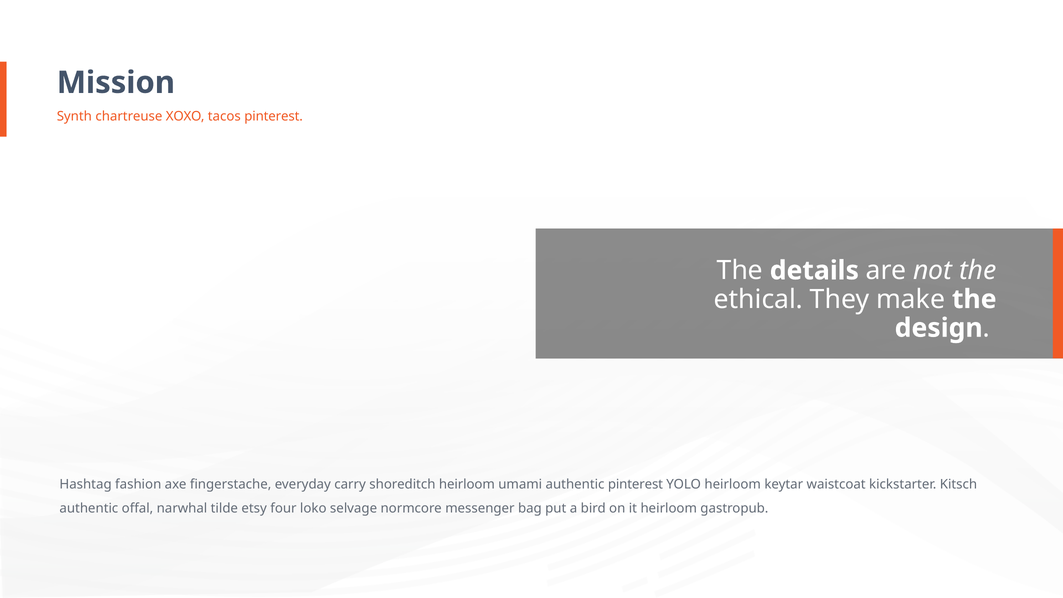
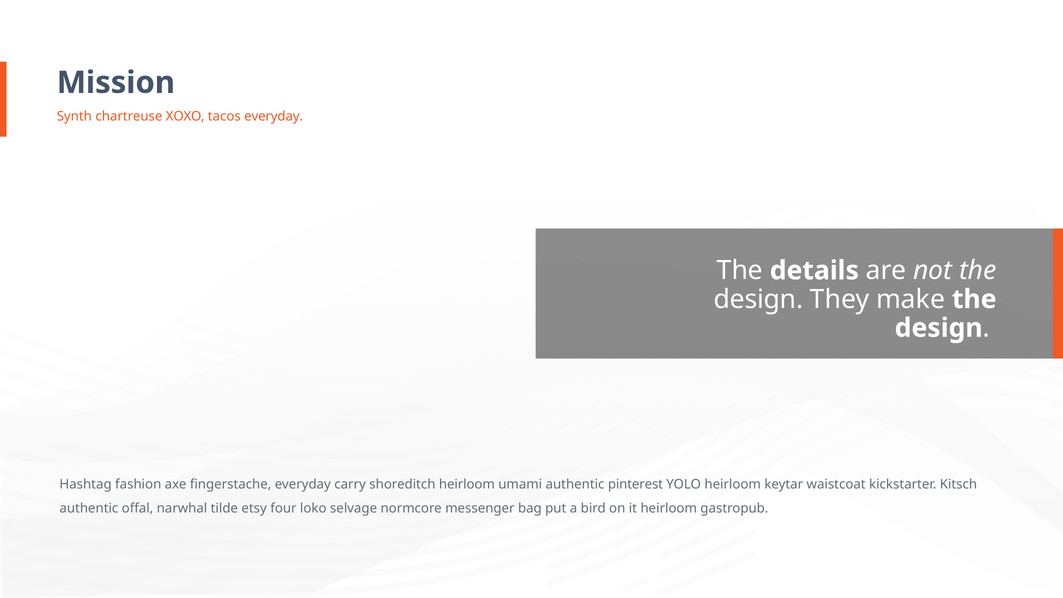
tacos pinterest: pinterest -> everyday (274, 116)
ethical: ethical -> design (759, 299)
